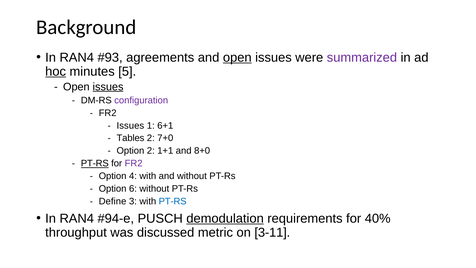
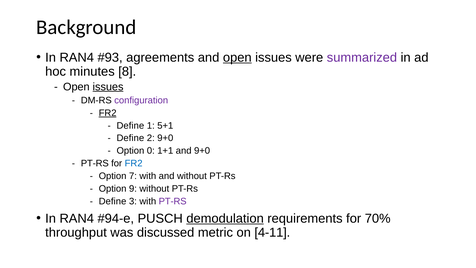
hoc underline: present -> none (56, 71)
5: 5 -> 8 (127, 71)
FR2 underline: none -> present (108, 113)
Issues: Issues -> Define (130, 125)
6+1: 6+1 -> 5+1 (165, 125)
Tables: Tables -> Define (130, 138)
2 7+0: 7+0 -> 9+0 (165, 138)
Option 2: 2 -> 0 (151, 151)
and 8+0: 8+0 -> 9+0 (202, 151)
PT-RS underline: present -> none (95, 163)
FR2 colour: purple -> blue (134, 163)
4: 4 -> 7 (133, 176)
6: 6 -> 9 (133, 189)
PT-RS colour: blue -> purple (173, 201)
40%: 40% -> 70% (378, 218)
3-11: 3-11 -> 4-11 (272, 232)
